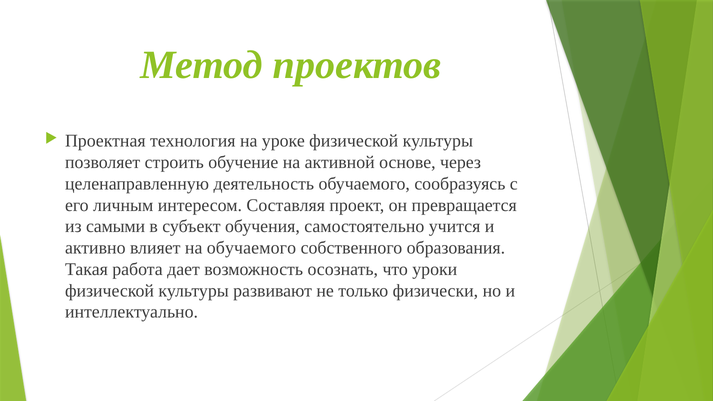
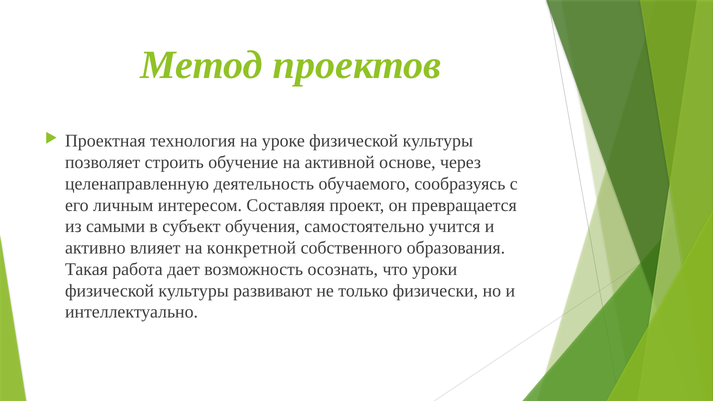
на обучаемого: обучаемого -> конкретной (251, 248)
